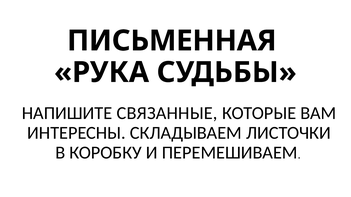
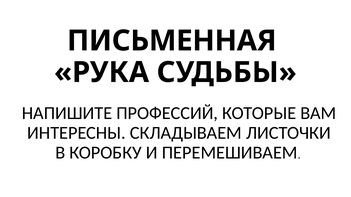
СВЯЗАННЫЕ: СВЯЗАННЫЕ -> ПРОФЕССИЙ (167, 113)
